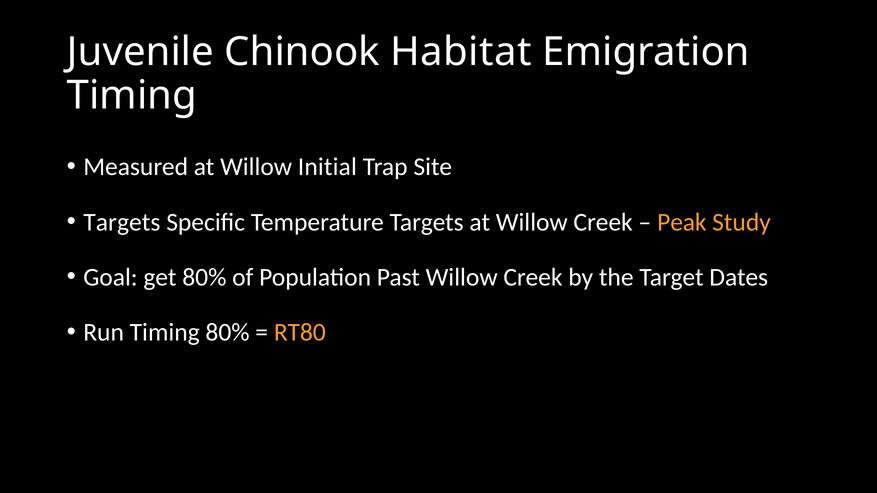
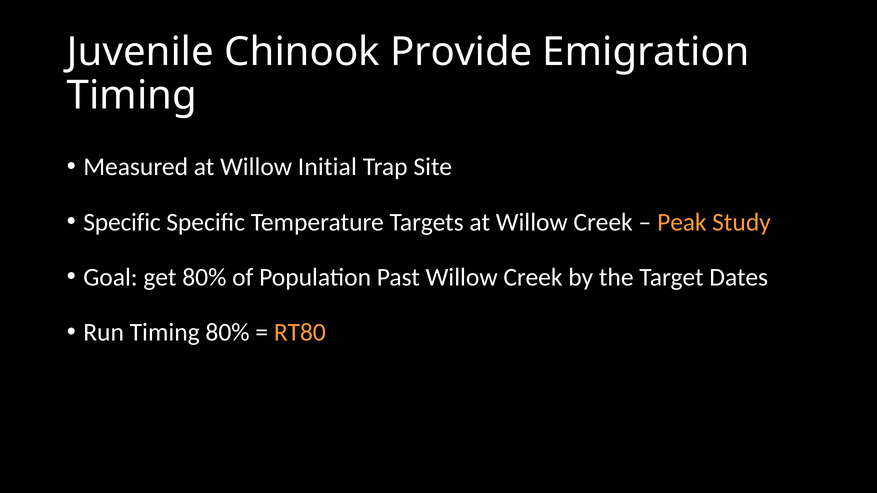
Habitat: Habitat -> Provide (461, 52)
Targets: Targets -> Specific (122, 222)
